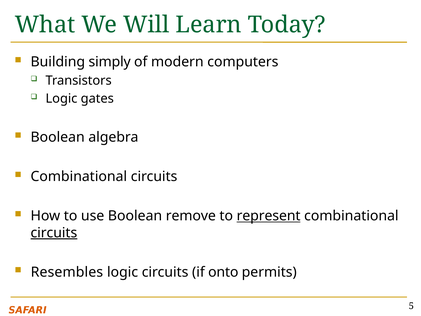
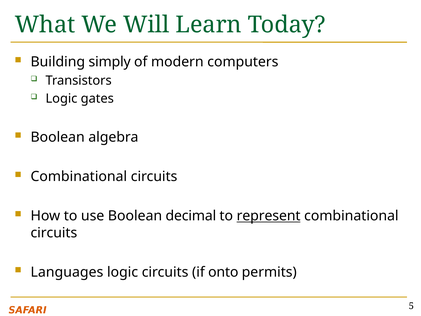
remove: remove -> decimal (191, 216)
circuits underline: present -> none (54, 233)
Resembles: Resembles -> Languages (67, 272)
